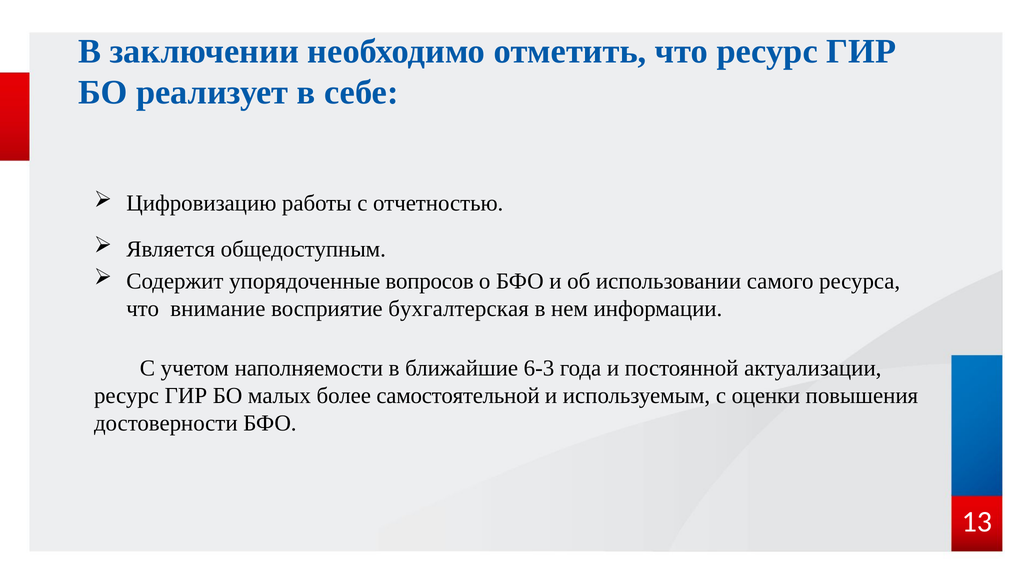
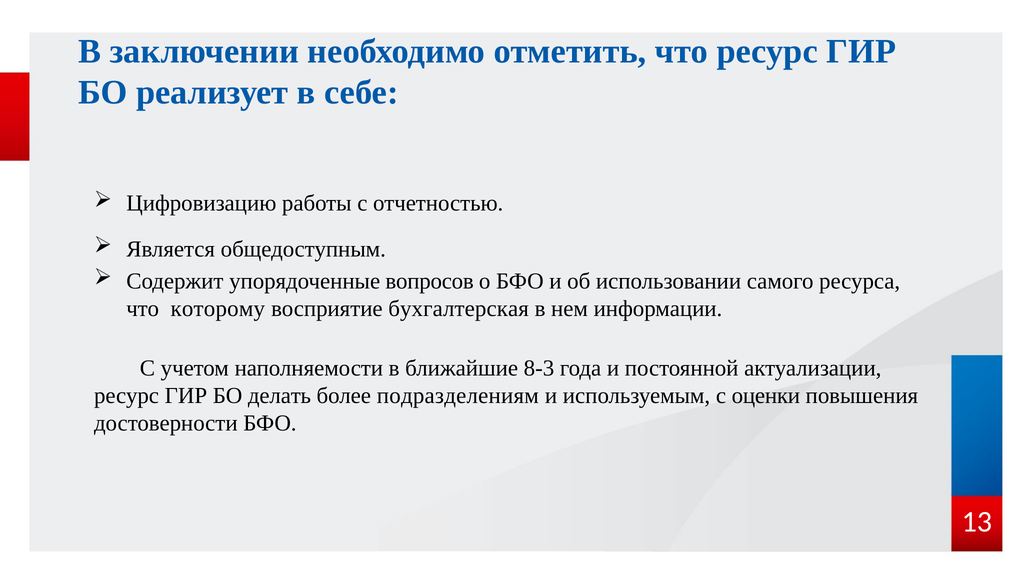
внимание: внимание -> которому (218, 309)
6-3: 6-3 -> 8-3 (539, 369)
малых: малых -> делать (280, 396)
самостоятельной: самостоятельной -> подразделениям (458, 396)
